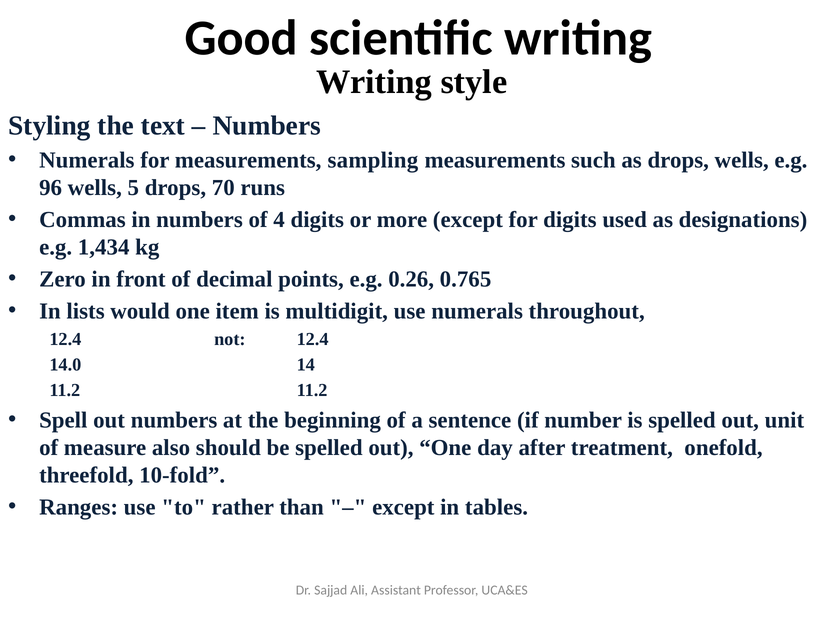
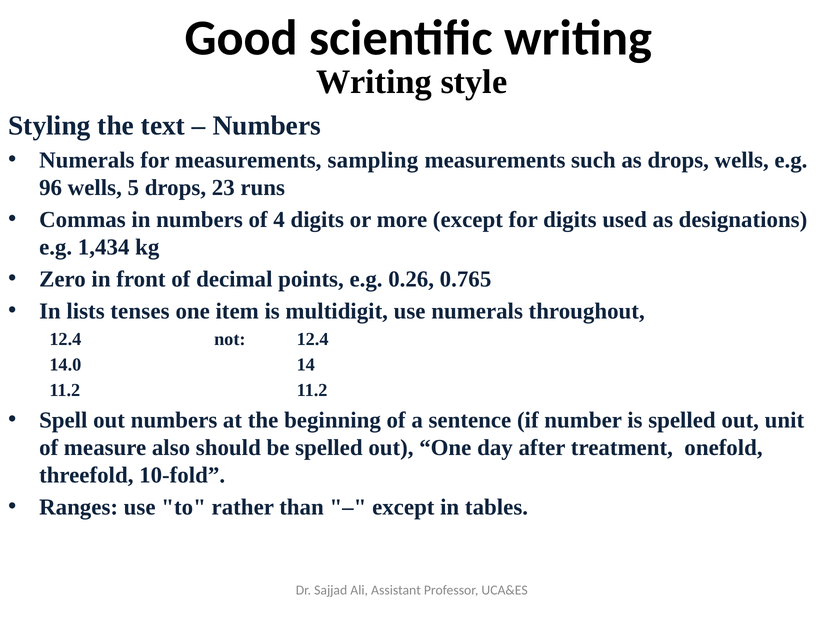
70: 70 -> 23 (223, 187)
would: would -> tenses (140, 311)
